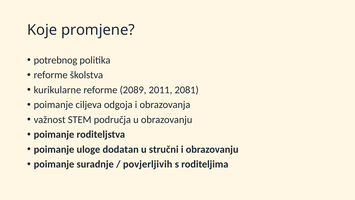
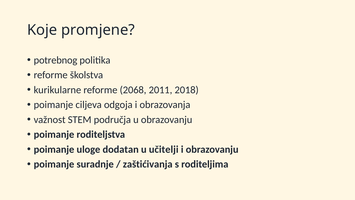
2089: 2089 -> 2068 (133, 90)
2081: 2081 -> 2018 (187, 90)
stručni: stručni -> učitelji (164, 149)
povjerljivih: povjerljivih -> zaštićivanja (148, 164)
